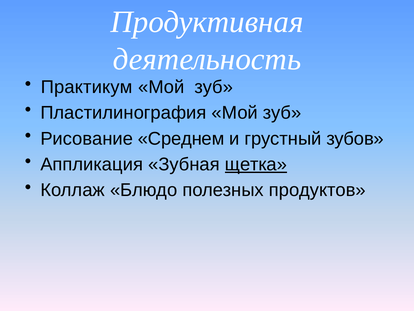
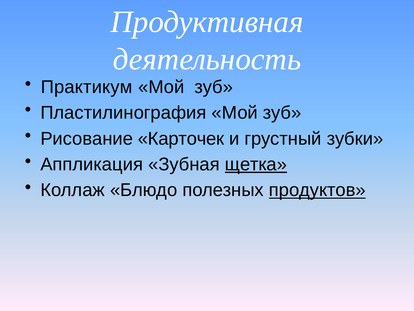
Среднем: Среднем -> Карточек (181, 138)
зубов: зубов -> зубки (355, 138)
продуктов underline: none -> present (317, 190)
